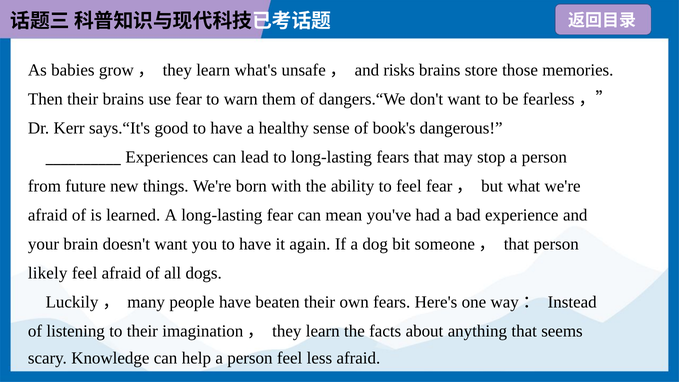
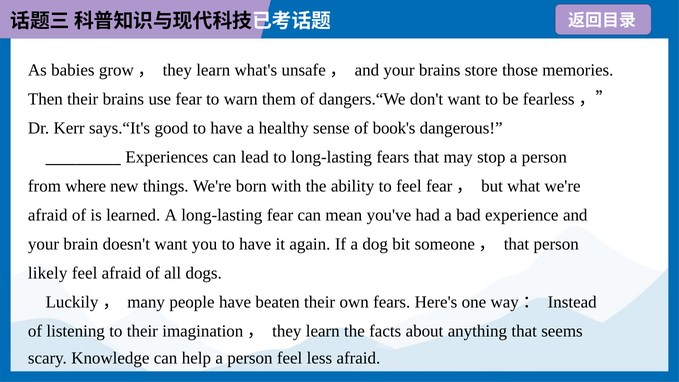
unsafe， and risks: risks -> your (399, 70)
future: future -> where (86, 186)
